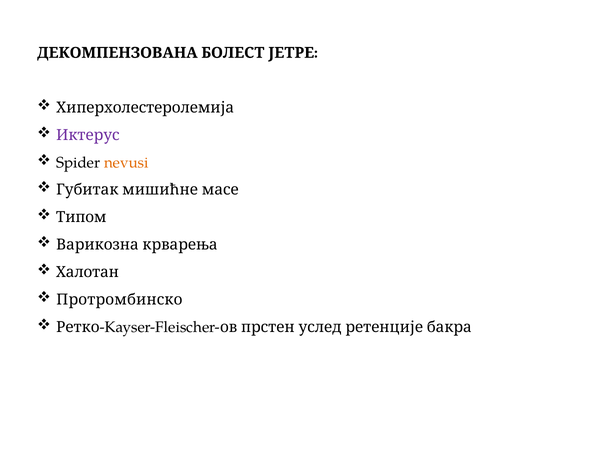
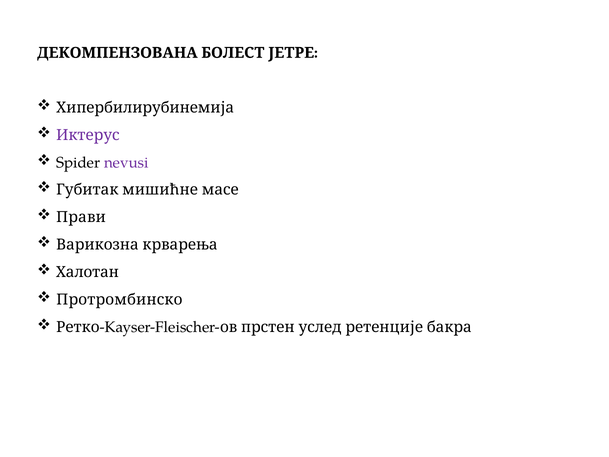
Хиперхолестеролемија: Хиперхолестеролемија -> Хипербилирубинемија (145, 108)
nevusi colour: orange -> purple (126, 162)
Типом: Типом -> Прави (81, 217)
